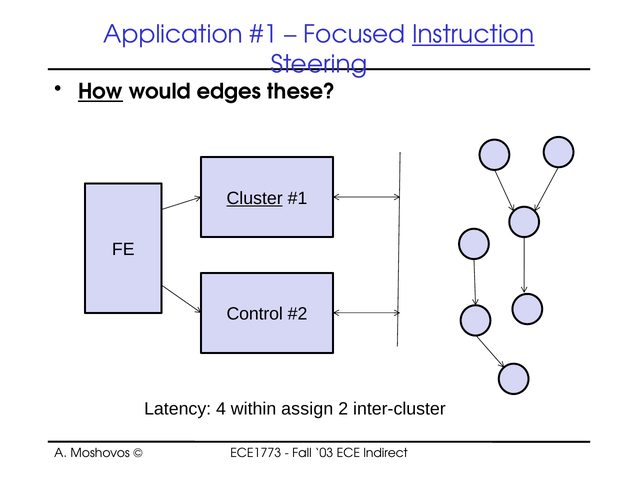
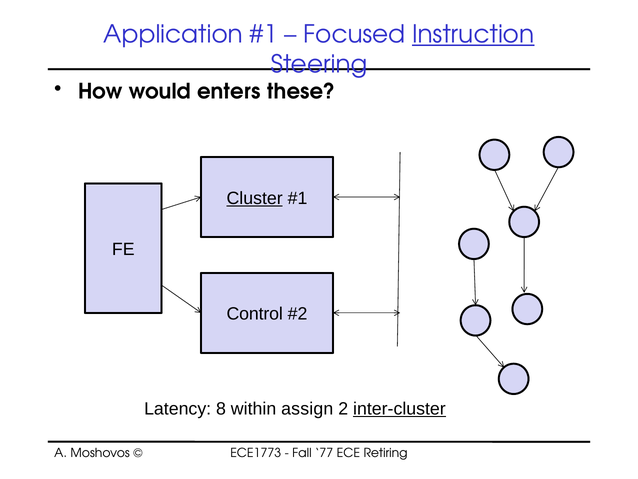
How underline: present -> none (101, 92)
edges: edges -> enters (229, 92)
4: 4 -> 8 (221, 409)
inter-cluster underline: none -> present (399, 409)
03: 03 -> 77 (324, 453)
Indirect: Indirect -> Retiring (386, 453)
